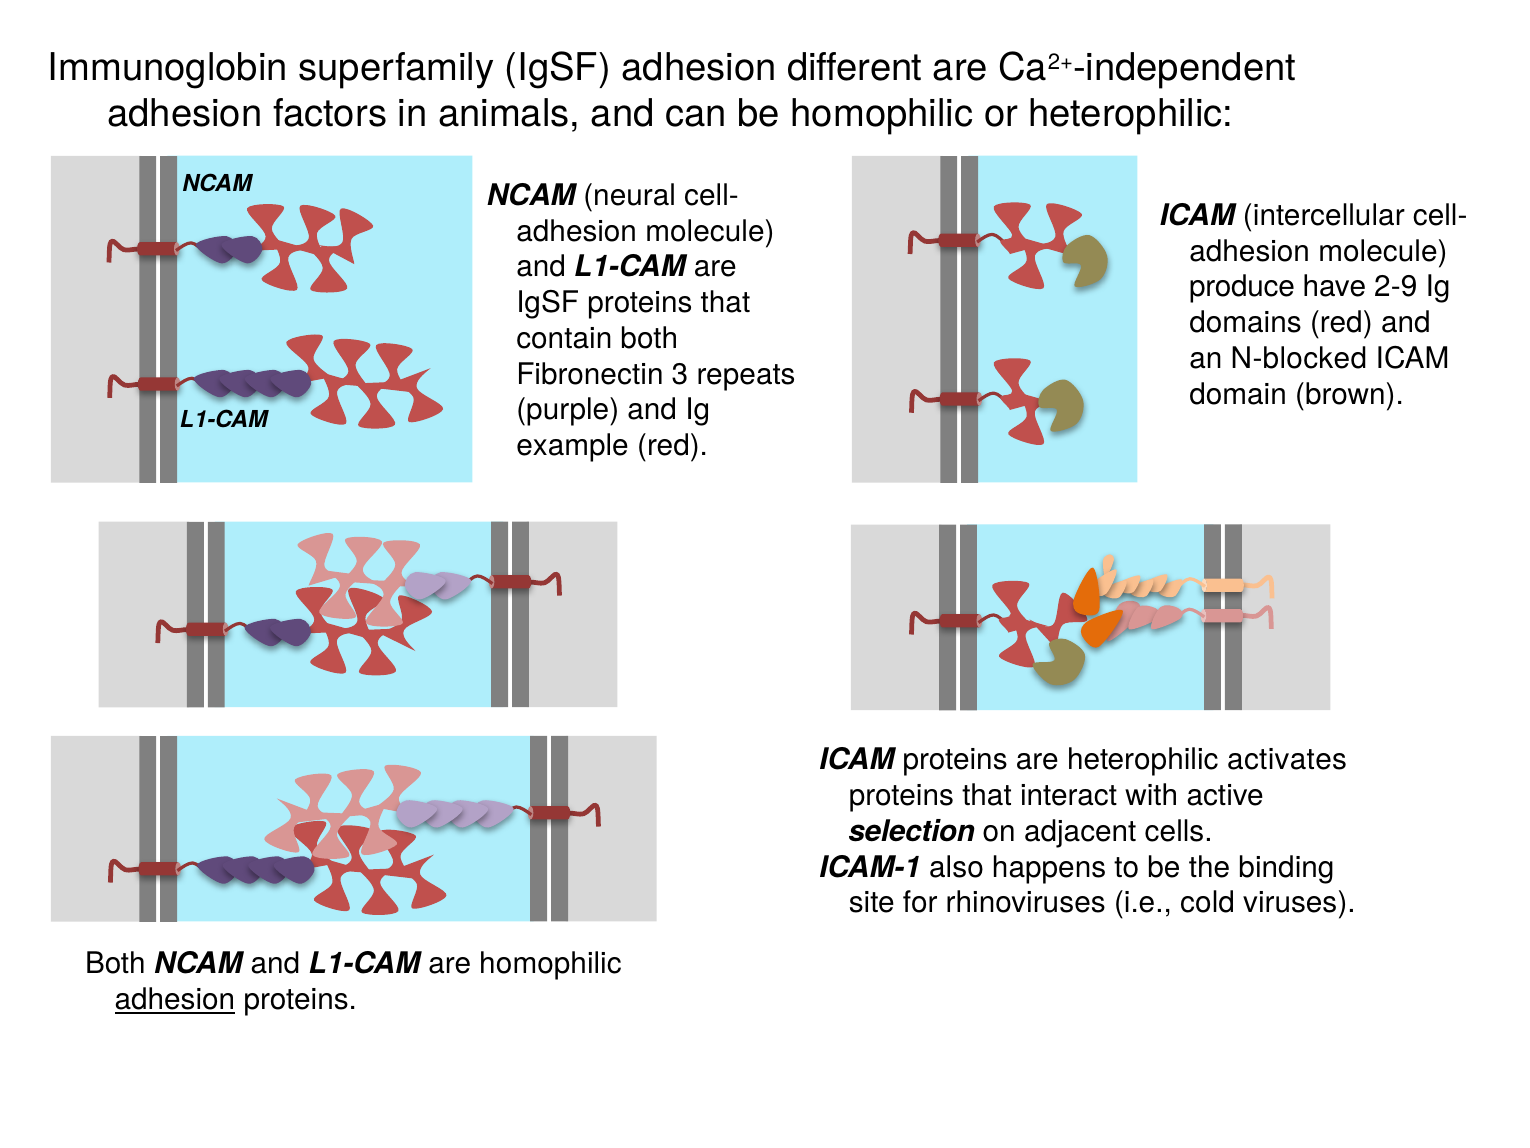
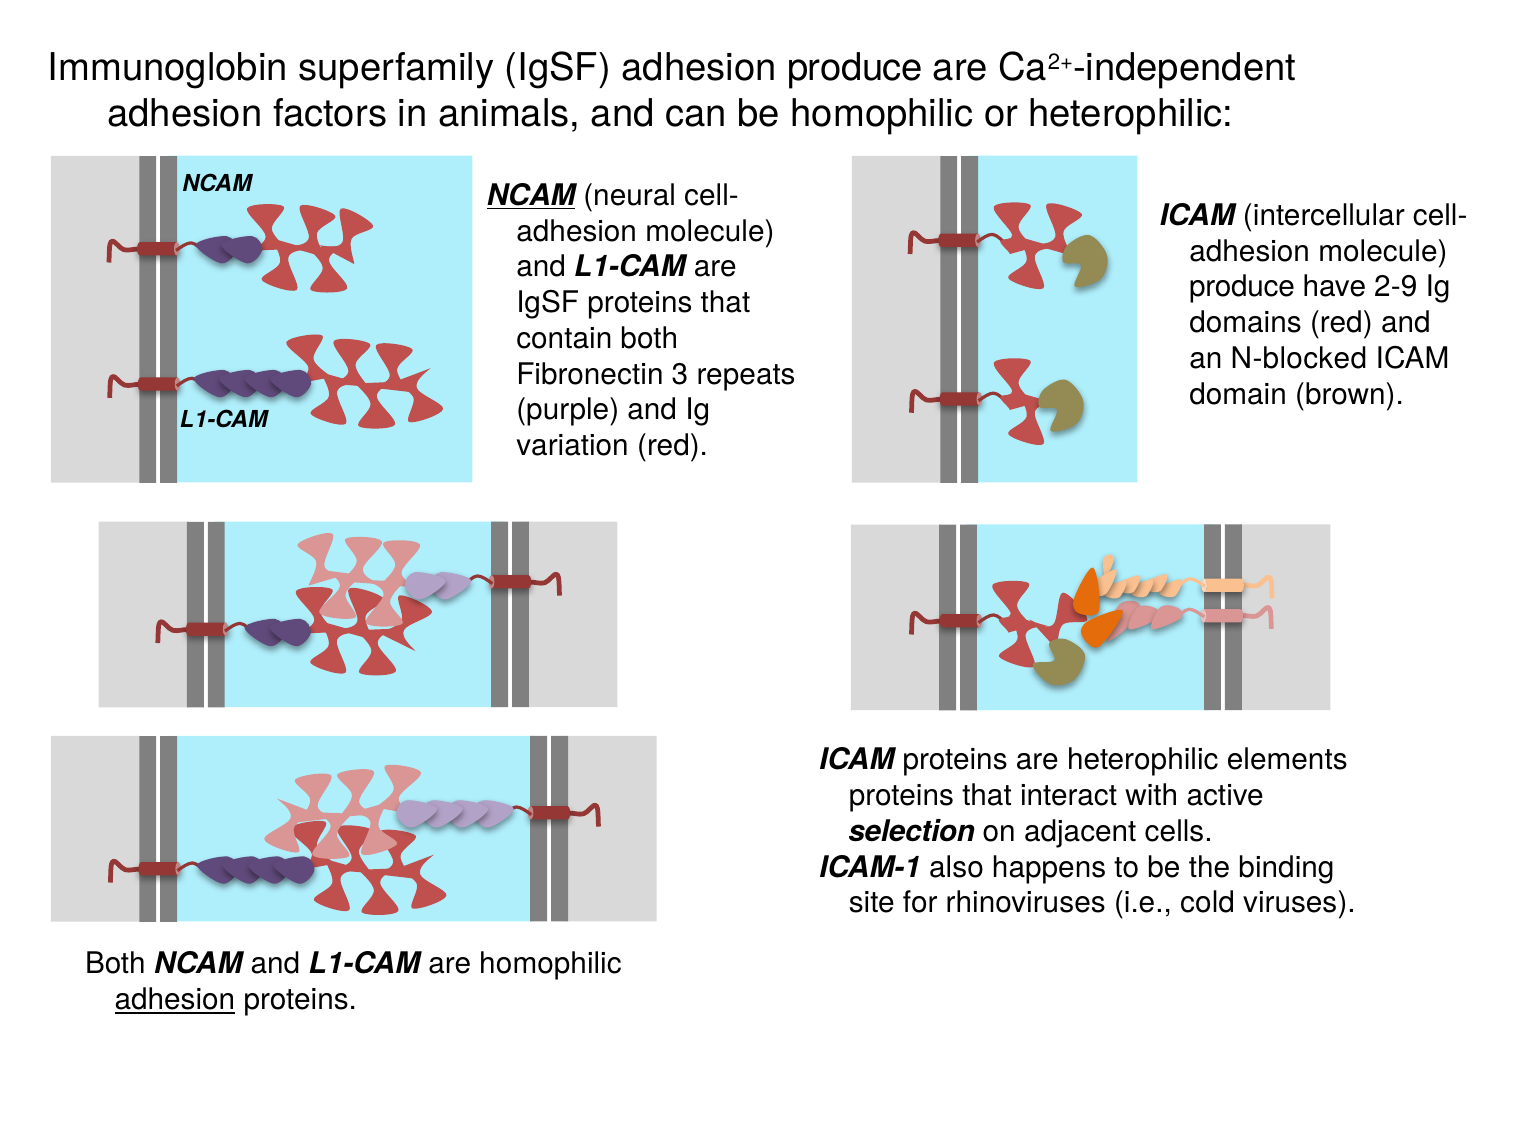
adhesion different: different -> produce (855, 68)
NCAM underline: none -> present (531, 196)
example: example -> variation (573, 446)
activates: activates -> elements (1287, 760)
